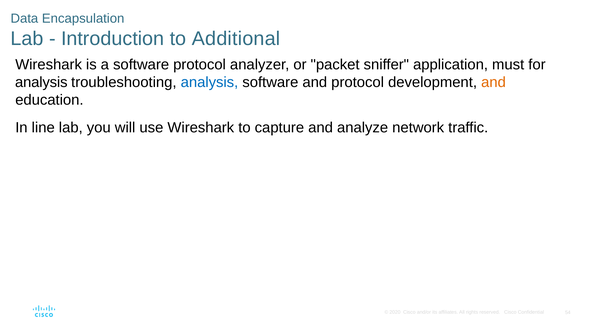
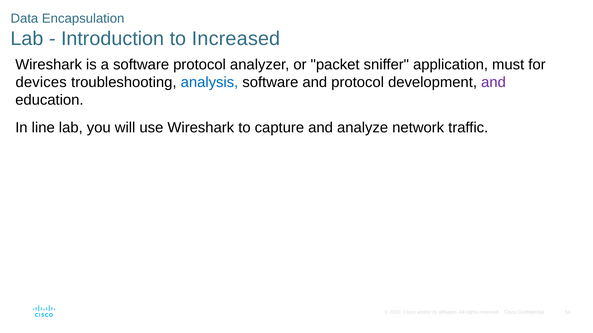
Additional: Additional -> Increased (236, 39)
analysis: analysis -> devices (41, 82)
and colour: orange -> purple (493, 82)
